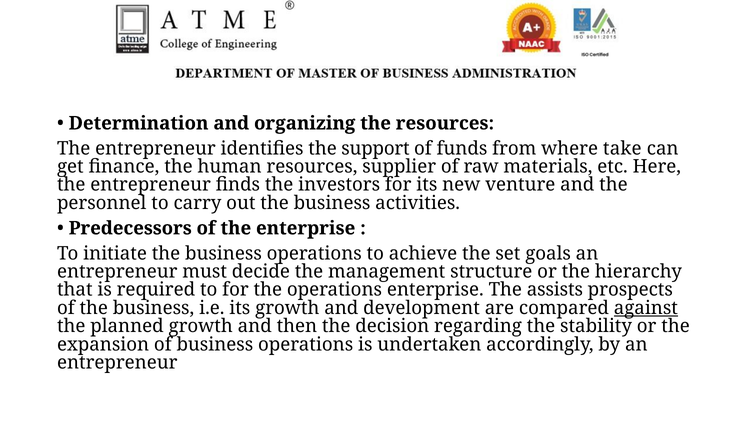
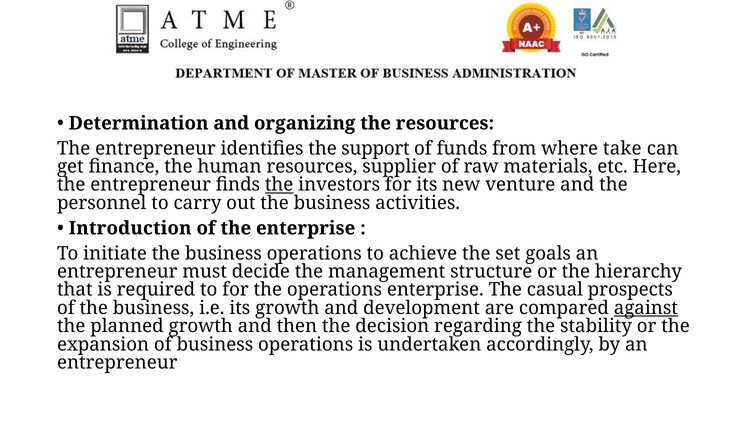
the underline: none -> present (279, 185)
Predecessors: Predecessors -> Introduction (130, 228)
assists: assists -> casual (555, 290)
